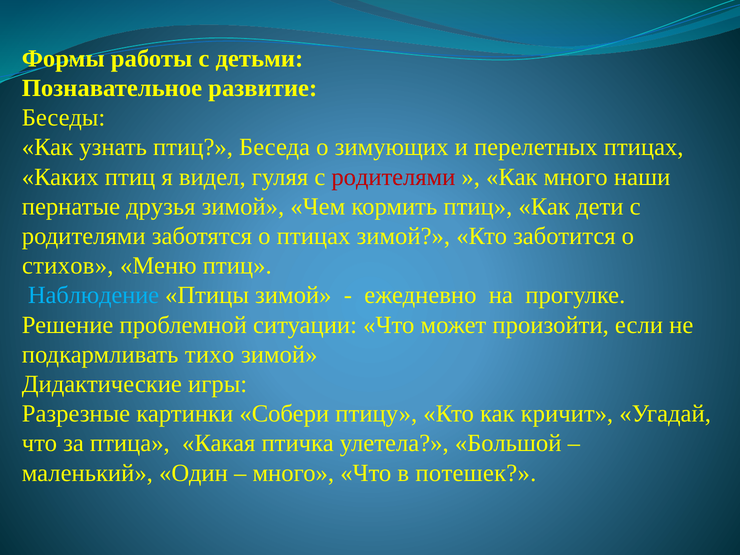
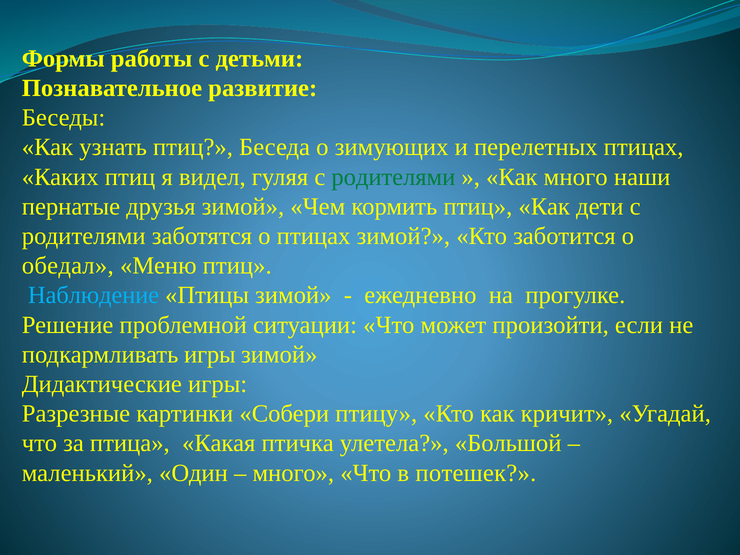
родителями colour: red -> green (393, 177)
стихов: стихов -> обедал (68, 266)
подкармливать тихо: тихо -> игры (210, 355)
